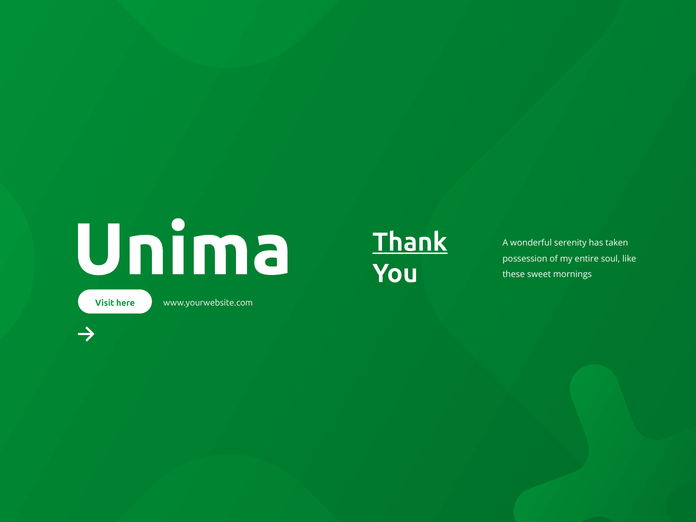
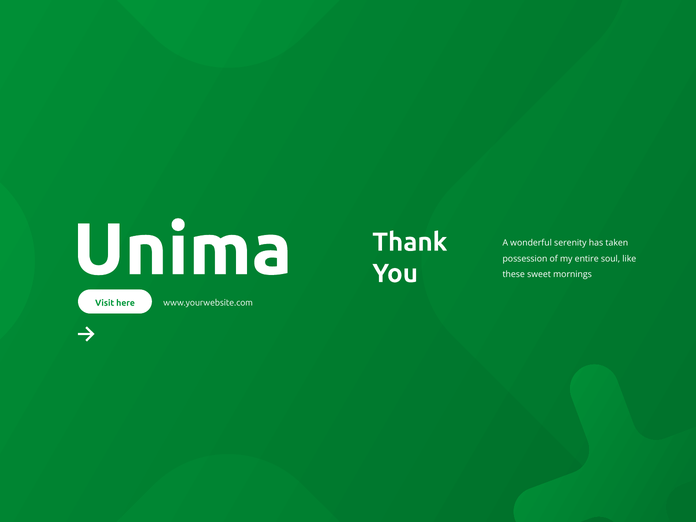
Thank underline: present -> none (410, 242)
